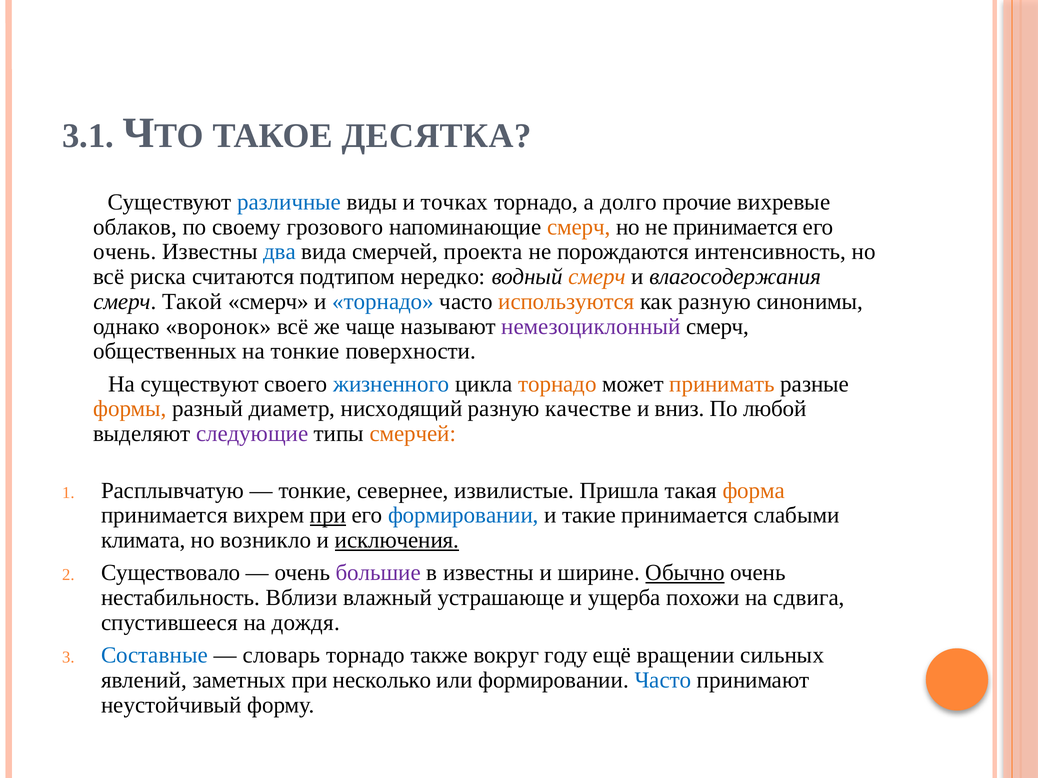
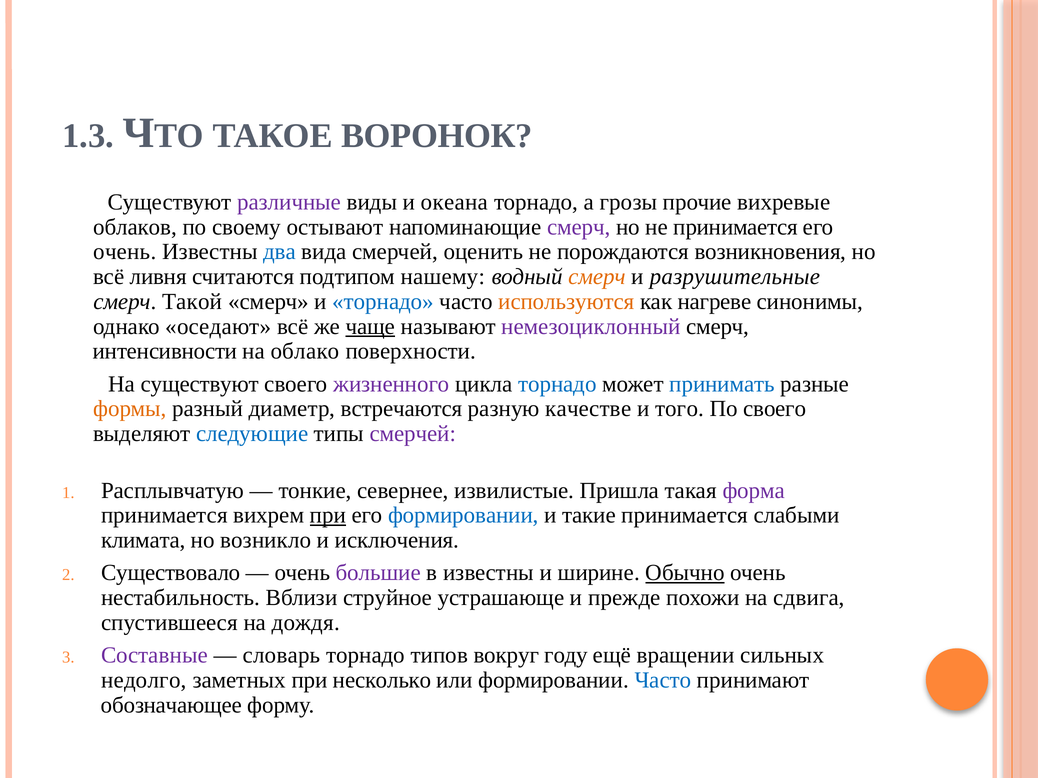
3.1: 3.1 -> 1.3 (88, 136)
ДЕСЯТКА: ДЕСЯТКА -> ВОРОНОК (437, 136)
различные colour: blue -> purple (289, 202)
точках: точках -> океана (454, 202)
долго: долго -> грозы (629, 202)
грозового: грозового -> остывают (335, 227)
смерч colour: orange -> purple (579, 227)
проекта: проекта -> оценить (483, 252)
интенсивность: интенсивность -> возникновения (770, 252)
риска: риска -> ливня (158, 277)
нередко: нередко -> нашему (443, 277)
влагосодержания: влагосодержания -> разрушительные (735, 277)
как разную: разную -> нагреве (715, 302)
воронок: воронок -> оседают (218, 327)
чаще underline: none -> present (370, 327)
общественных: общественных -> интенсивности (165, 352)
на тонкие: тонкие -> облако (305, 352)
жизненного colour: blue -> purple (391, 384)
торнадо colour: orange -> blue (557, 384)
принимать colour: orange -> blue (722, 384)
нисходящий: нисходящий -> встречаются (402, 409)
вниз: вниз -> того (680, 409)
По любой: любой -> своего (775, 409)
следующие colour: purple -> blue (252, 434)
смерчей colour: orange -> purple (413, 434)
форма colour: orange -> purple (754, 491)
исключения underline: present -> none (397, 541)
влажный: влажный -> струйное (388, 598)
ущерба: ущерба -> прежде (624, 598)
Составные colour: blue -> purple (154, 656)
также: также -> типов (439, 656)
явлений: явлений -> недолго (144, 681)
неустойчивый: неустойчивый -> обозначающее (171, 705)
